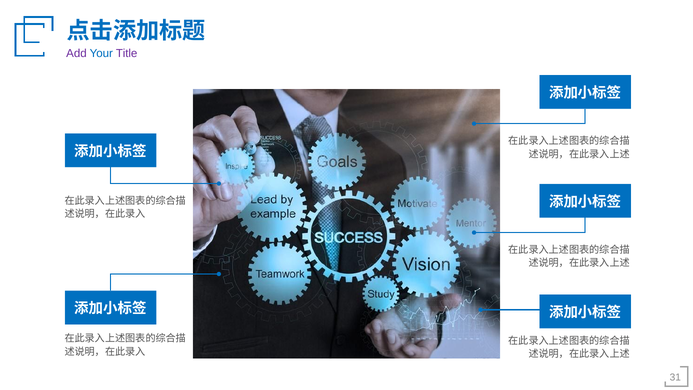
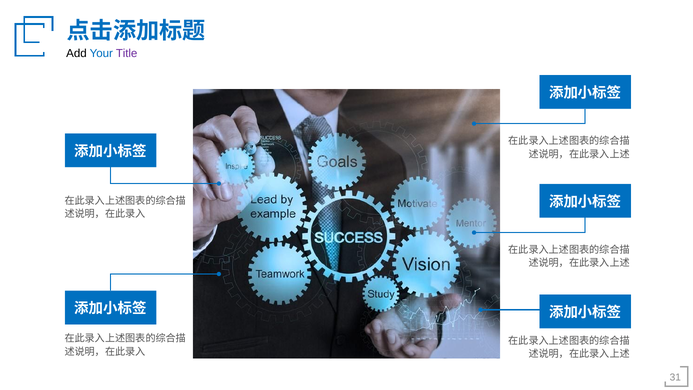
Add colour: purple -> black (76, 54)
